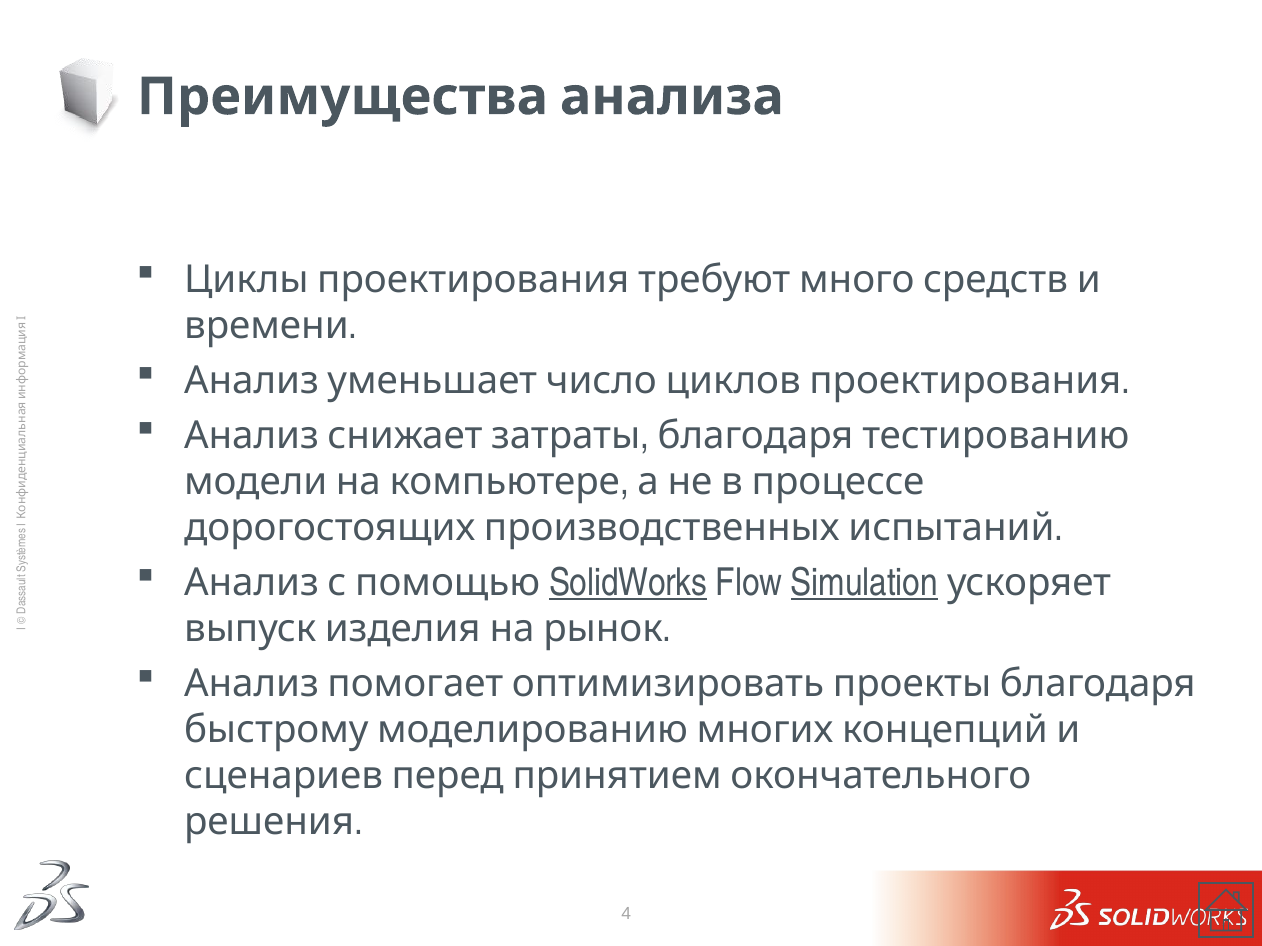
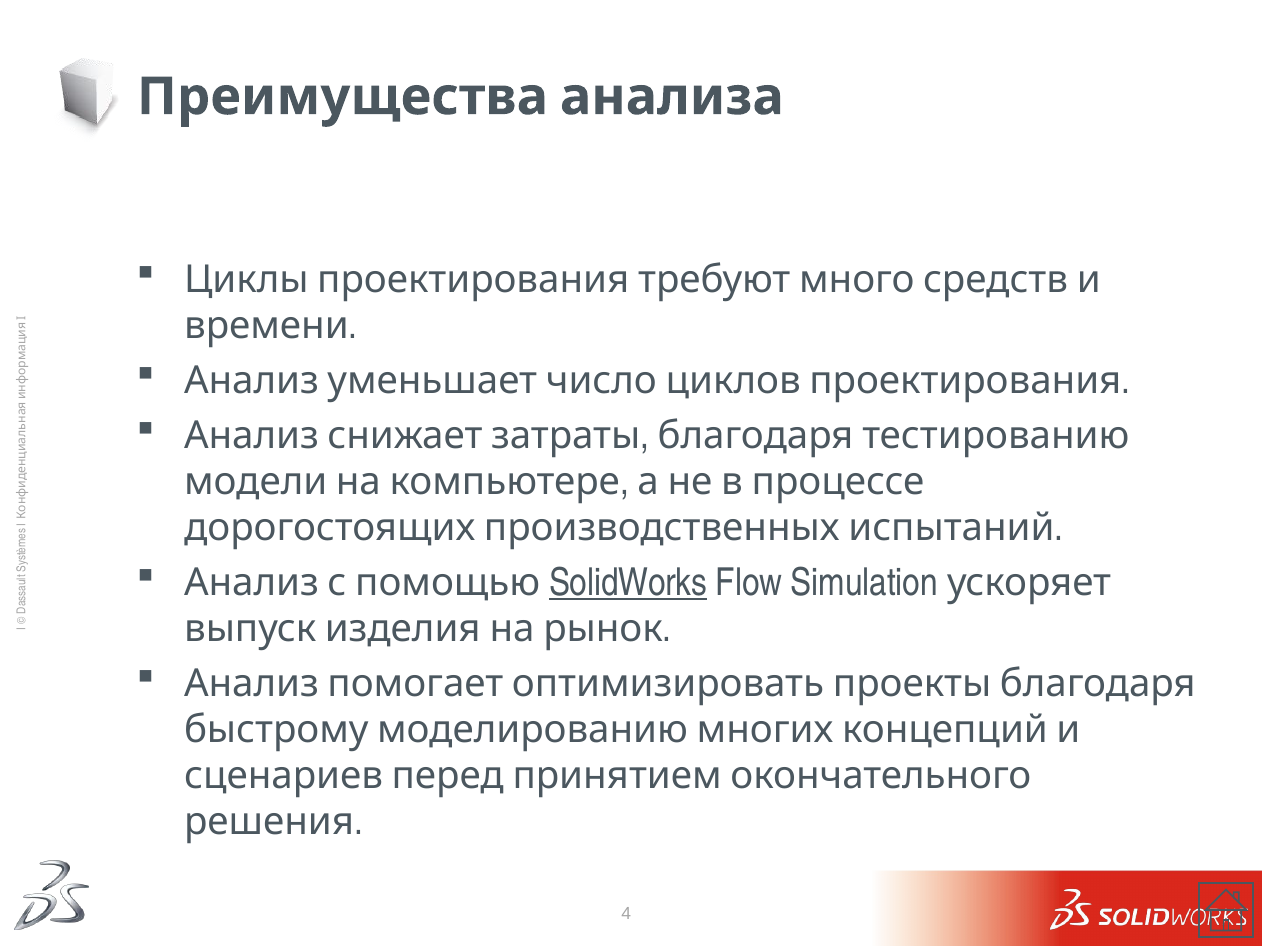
Simulation underline: present -> none (864, 583)
